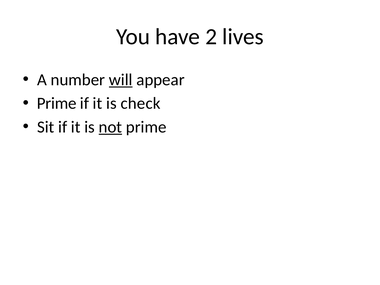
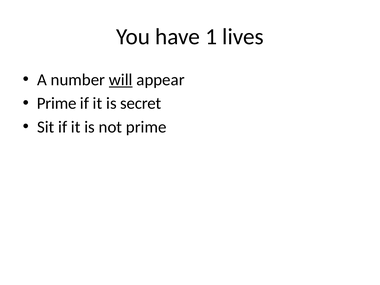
2: 2 -> 1 (211, 37)
check: check -> secret (141, 103)
not underline: present -> none (110, 127)
